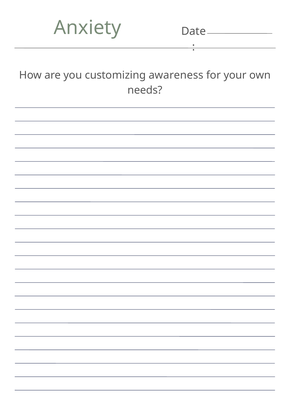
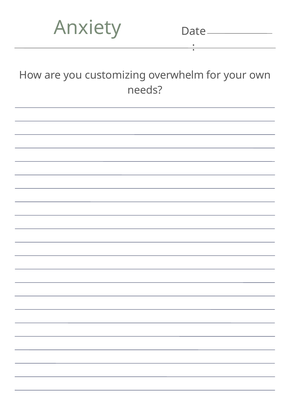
awareness: awareness -> overwhelm (176, 75)
